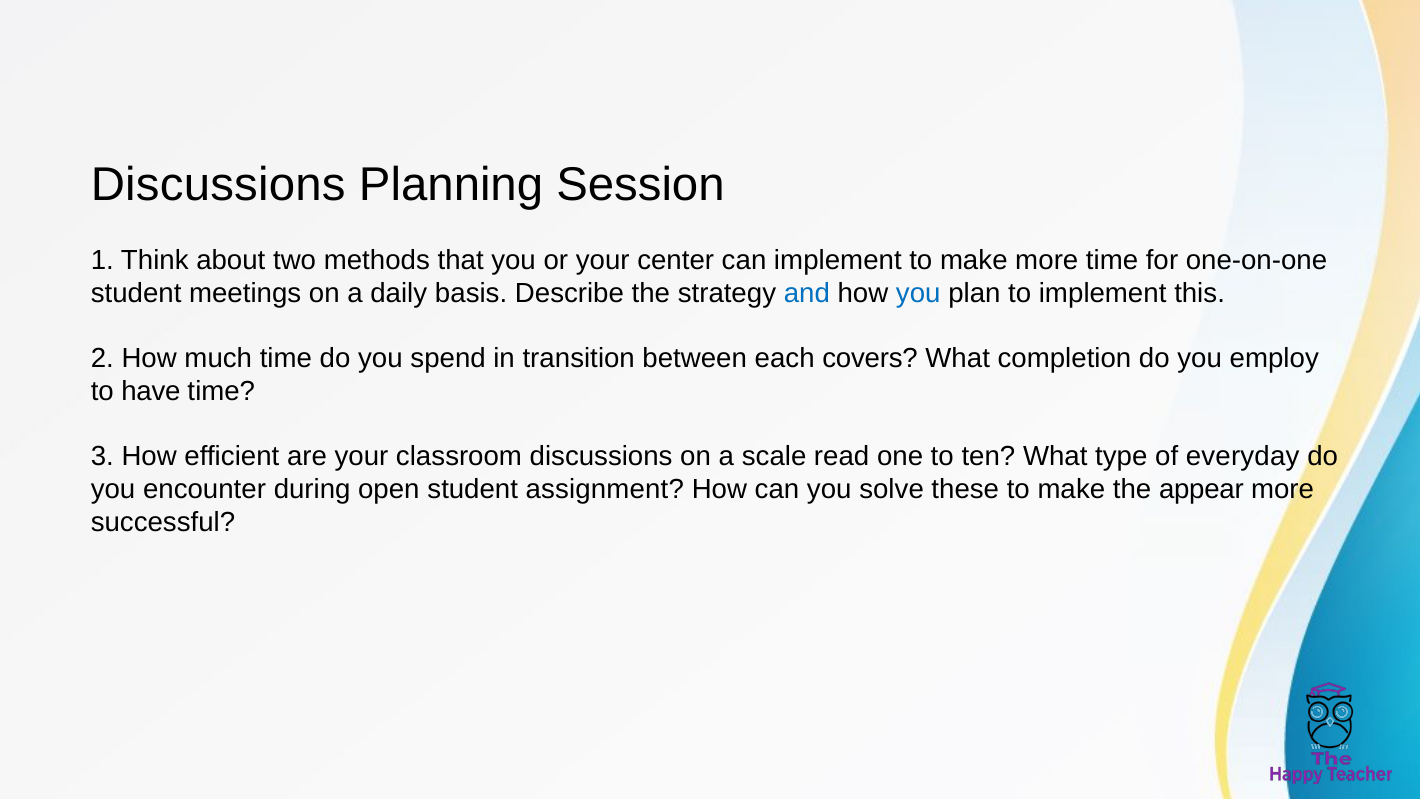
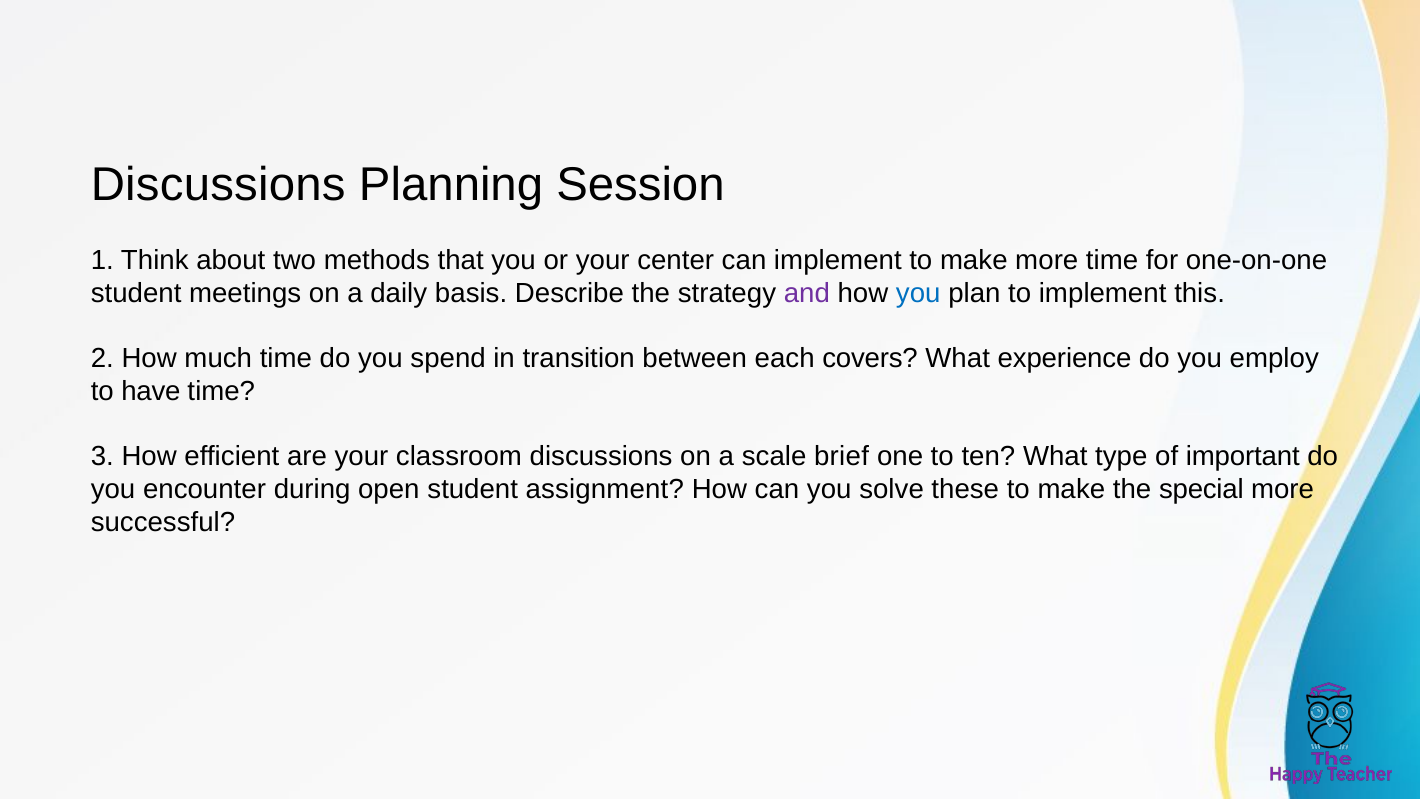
and colour: blue -> purple (807, 293)
completion: completion -> experience (1065, 358)
read: read -> brief (842, 456)
everyday: everyday -> important (1243, 456)
appear: appear -> special (1201, 489)
